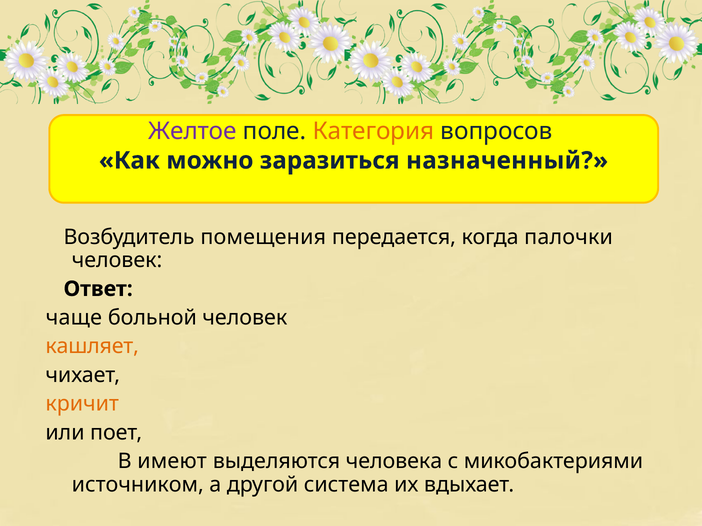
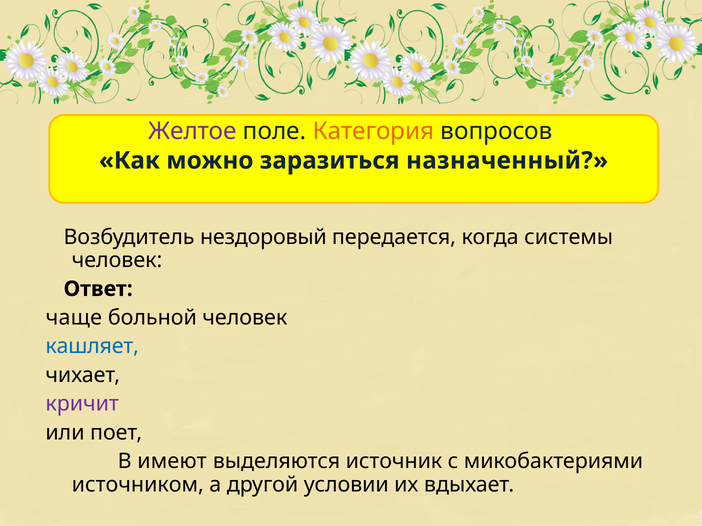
помещения: помещения -> нездоровый (263, 237)
палочки: палочки -> системы (569, 237)
кашляет colour: orange -> blue (92, 347)
кричит colour: orange -> purple (82, 404)
человека: человека -> источник (394, 462)
система: система -> условии (346, 485)
